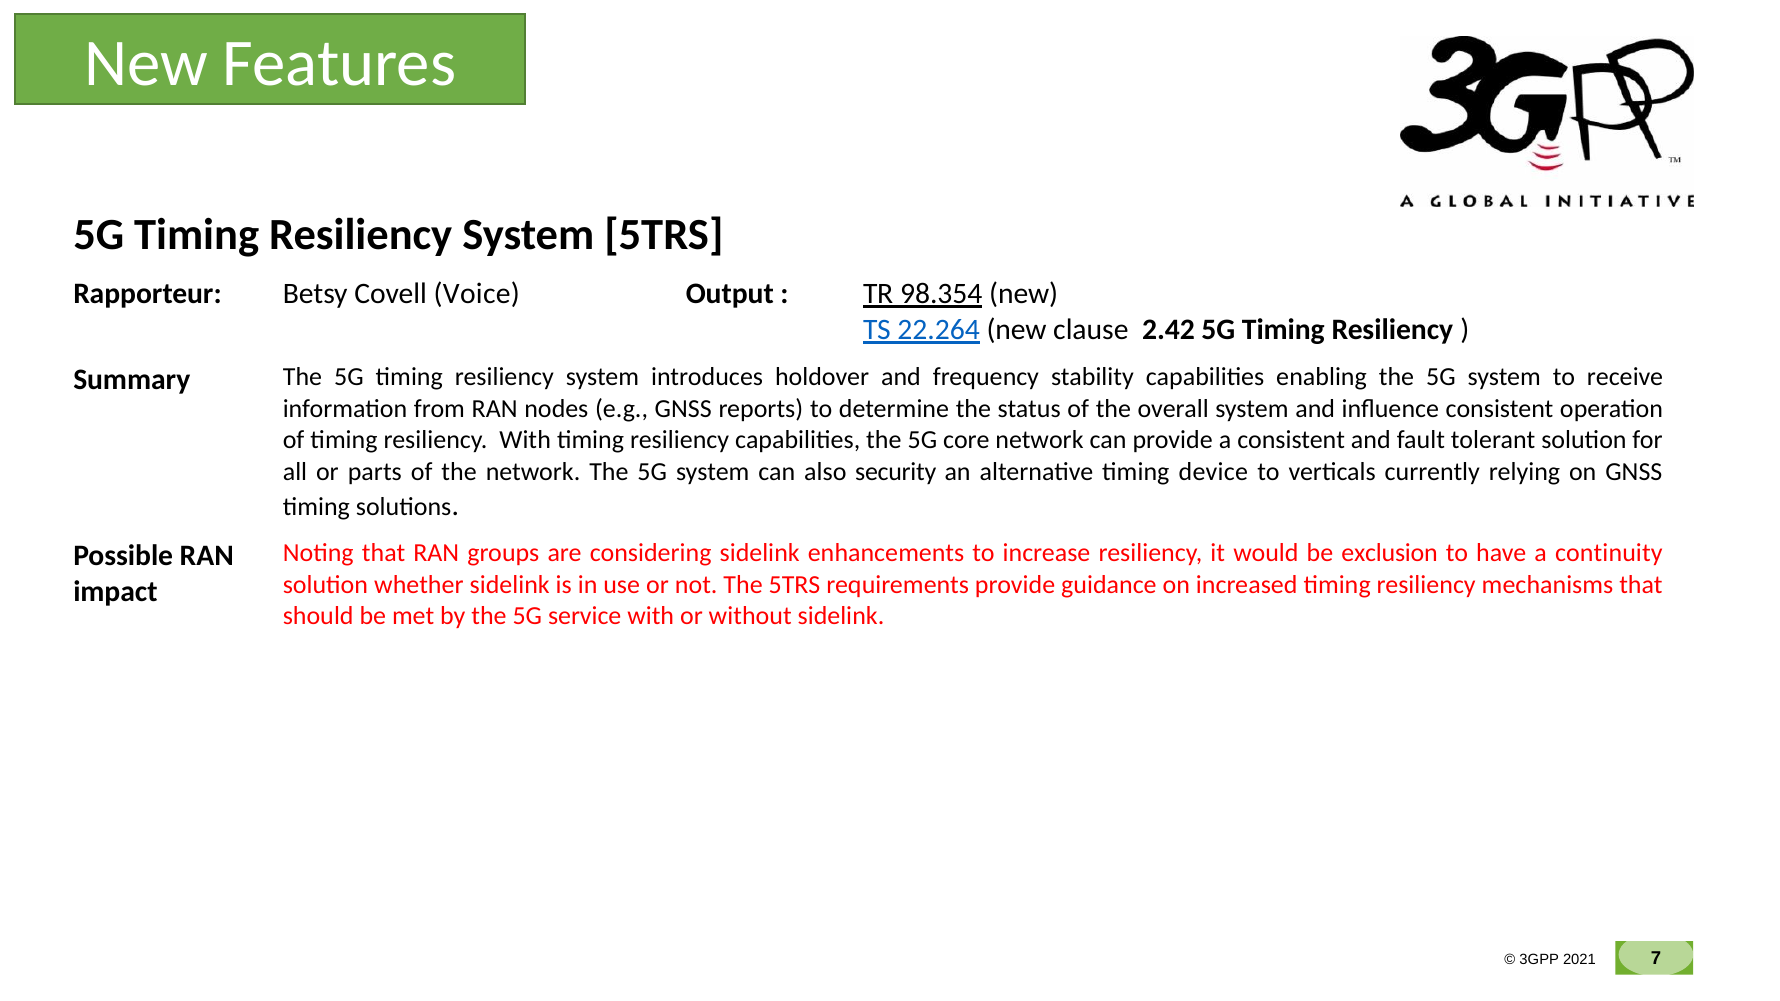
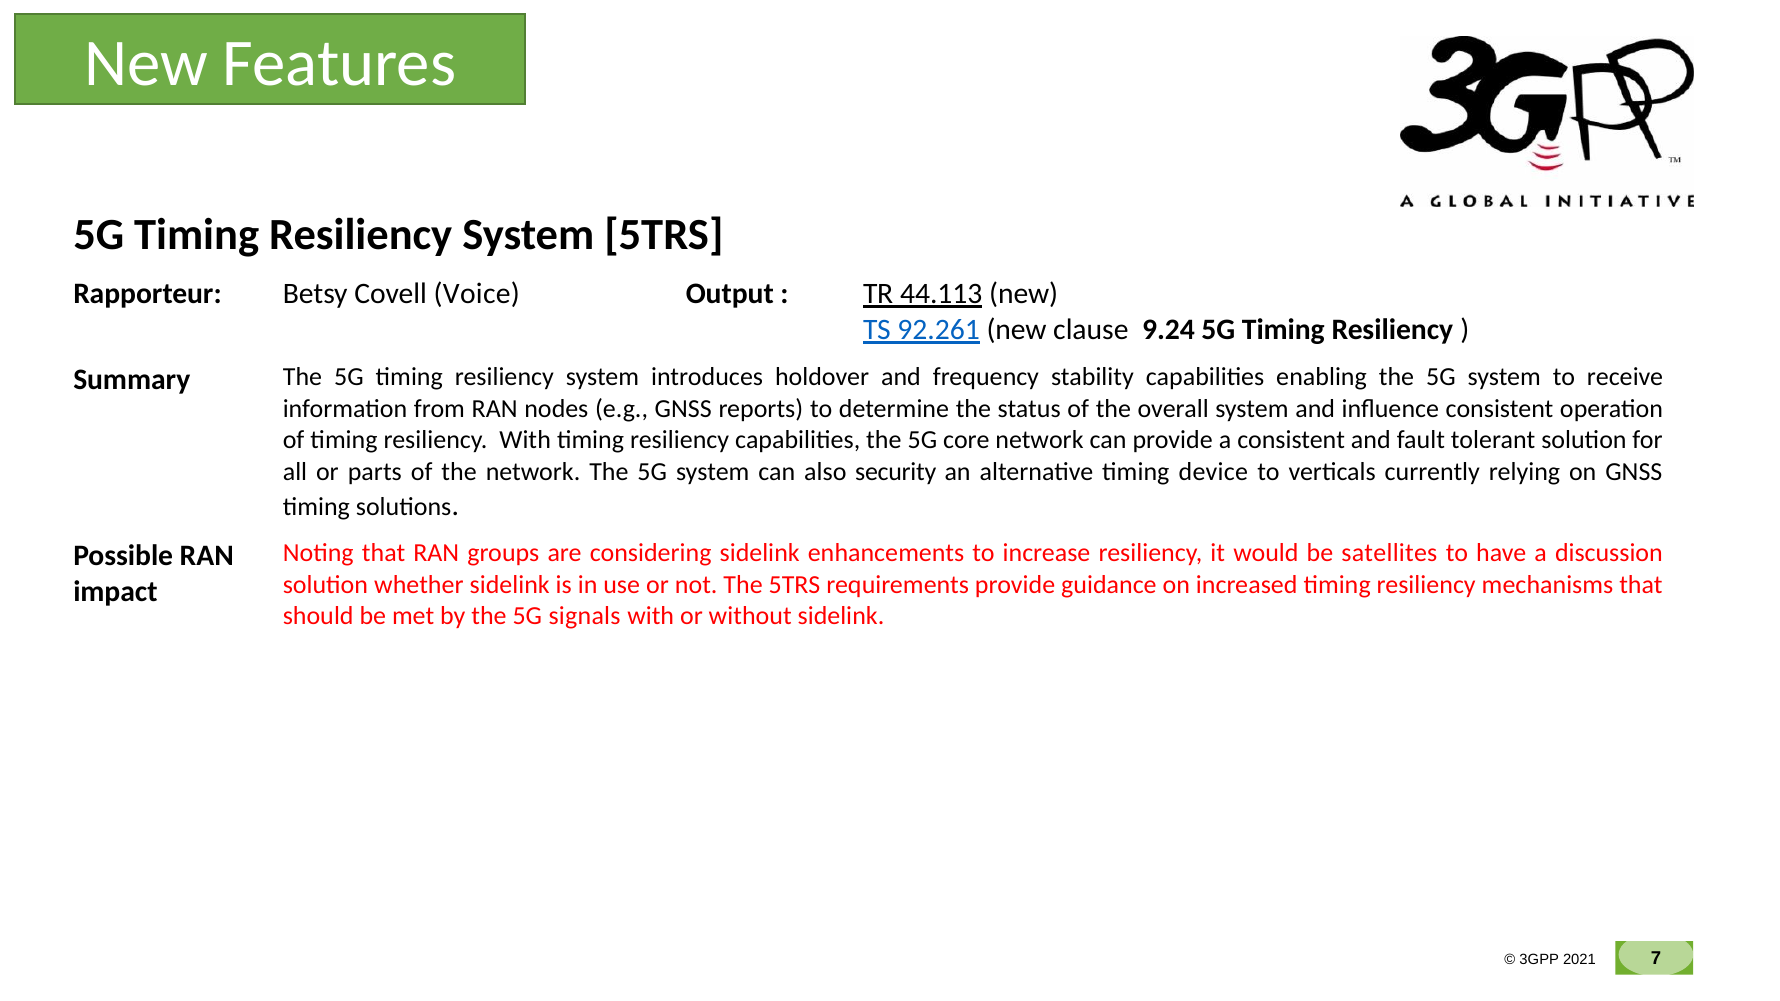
98.354: 98.354 -> 44.113 (941, 294)
22.264: 22.264 -> 92.261 (939, 330)
2.42: 2.42 -> 9.24 (1168, 330)
exclusion: exclusion -> satellites (1389, 553)
continuity: continuity -> discussion (1609, 553)
service: service -> signals (585, 616)
